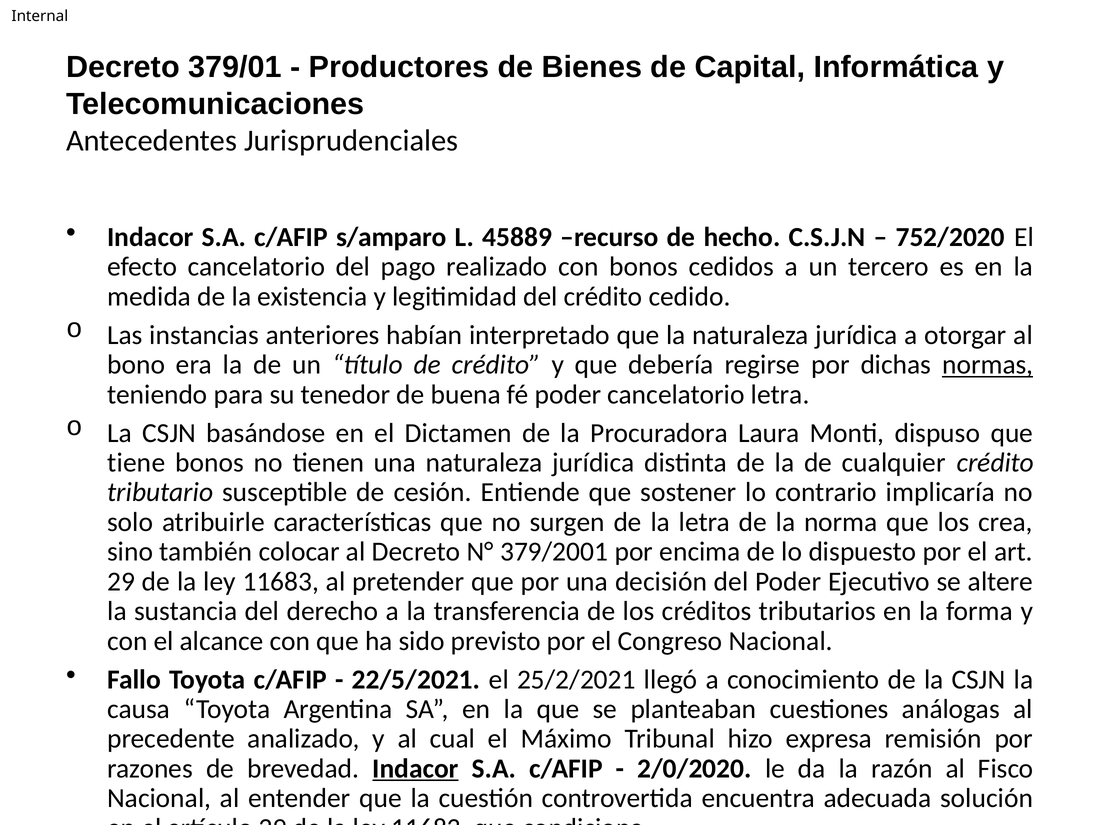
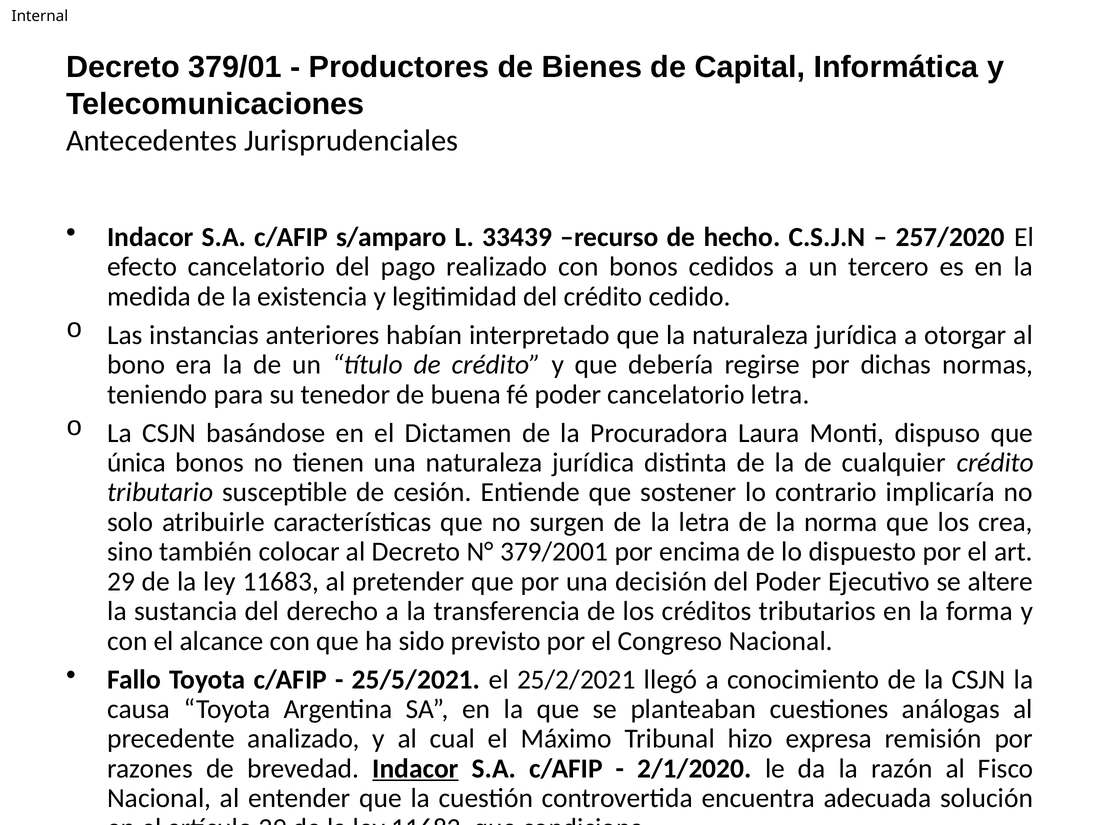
45889: 45889 -> 33439 (517, 237)
752/2020: 752/2020 -> 257/2020 (950, 237)
normas underline: present -> none (988, 365)
tiene: tiene -> única (137, 463)
22/5/2021: 22/5/2021 -> 25/5/2021 (416, 679)
2/0/2020: 2/0/2020 -> 2/1/2020 (694, 769)
